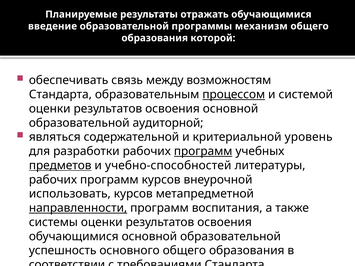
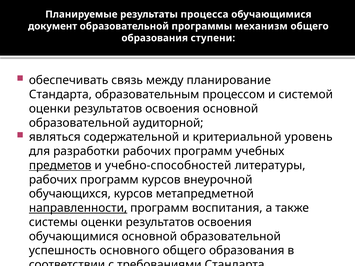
отражать: отражать -> процесса (205, 14)
введение: введение -> документ (53, 26)
которой: которой -> ступени (213, 38)
возможностям: возможностям -> планирование (229, 80)
процессом underline: present -> none (234, 95)
программ underline: present -> none (203, 151)
использовать: использовать -> обучающихся (70, 194)
